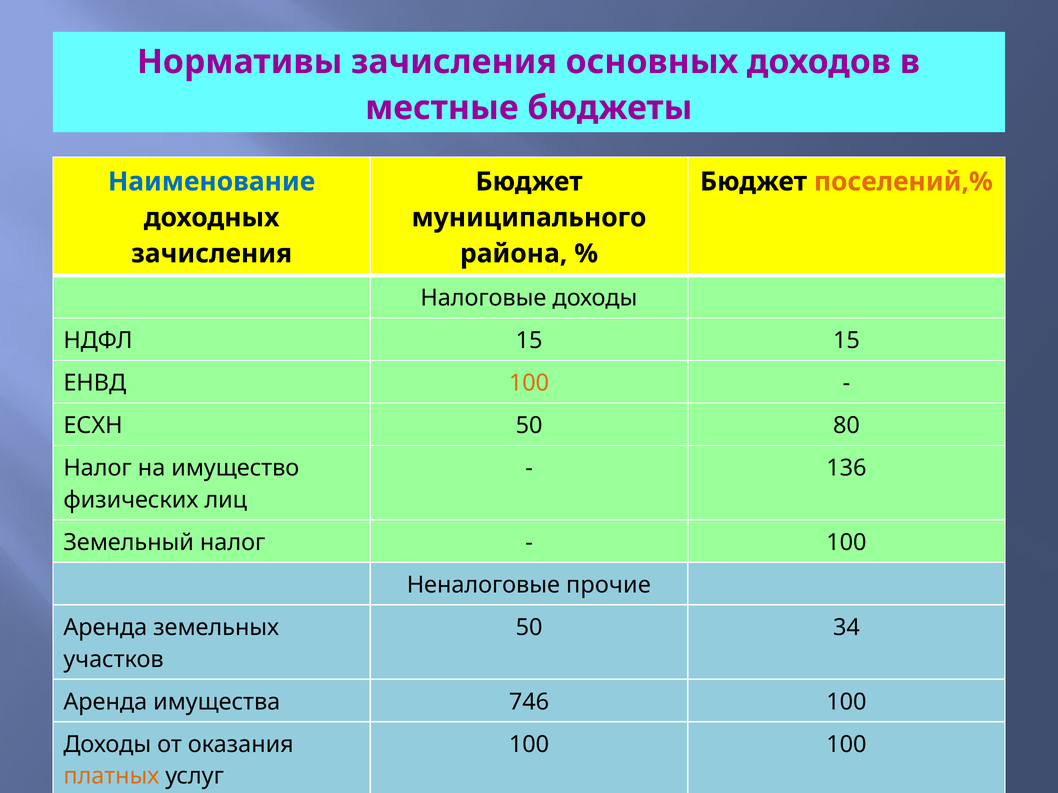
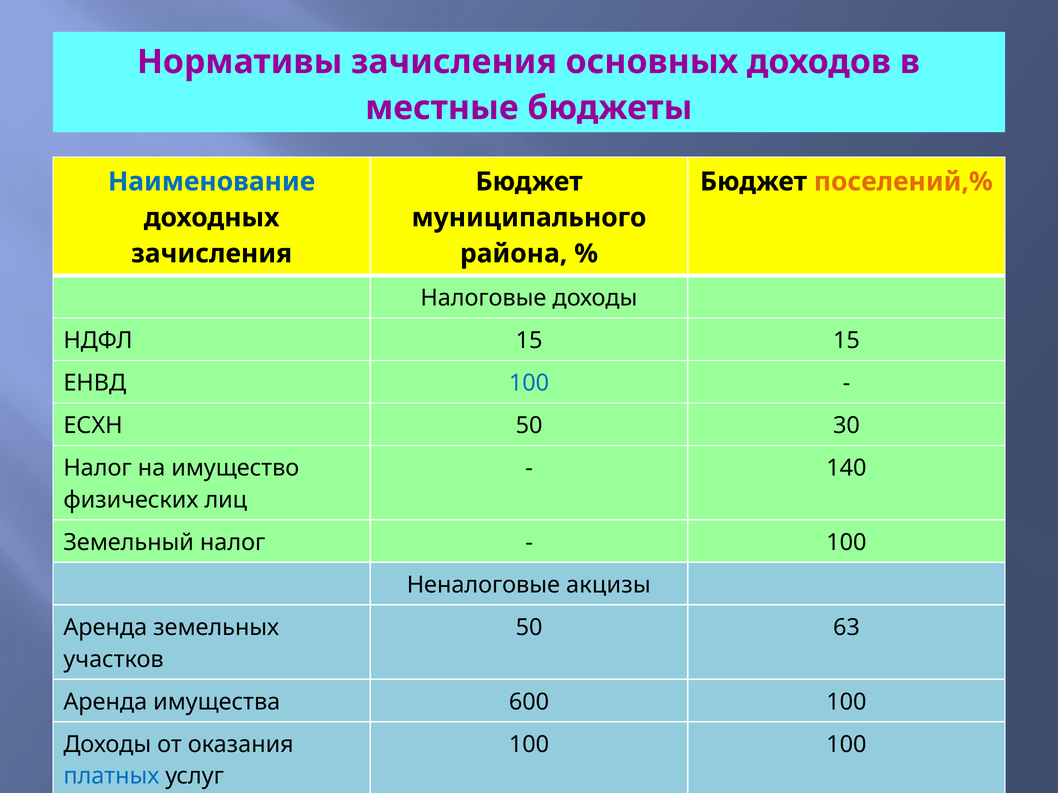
100 colour: orange -> blue (529, 383)
80: 80 -> 30 (846, 426)
136: 136 -> 140 (846, 468)
прочие: прочие -> акцизы (608, 585)
34: 34 -> 63 (846, 628)
746: 746 -> 600 (529, 702)
платных colour: orange -> blue (111, 777)
